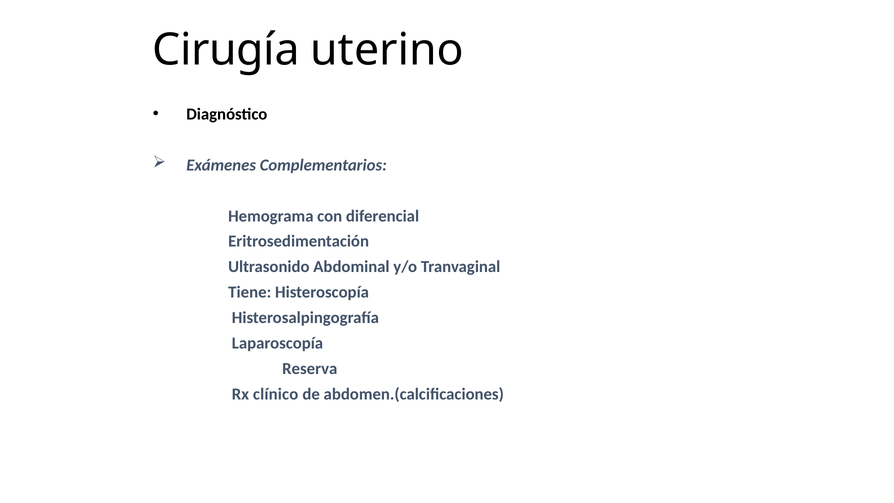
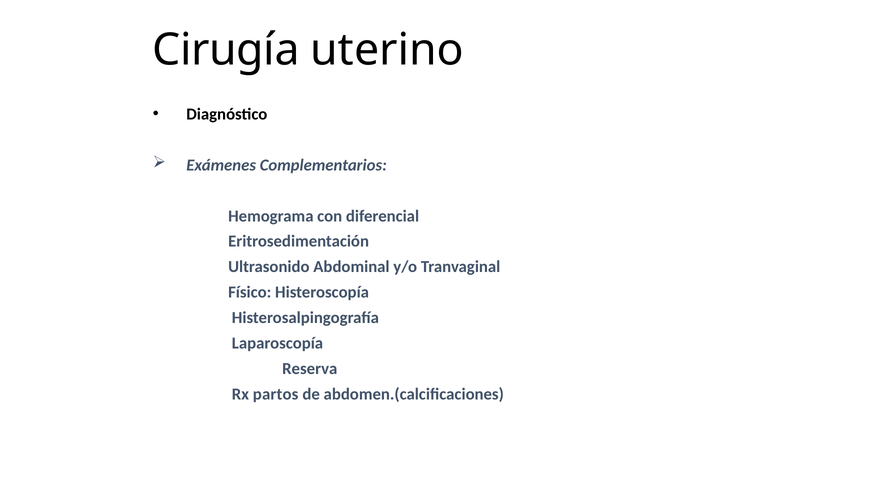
Tiene: Tiene -> Físico (250, 292)
clínico: clínico -> partos (276, 394)
